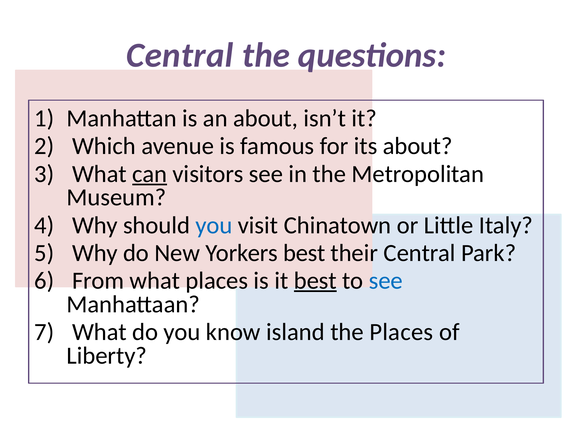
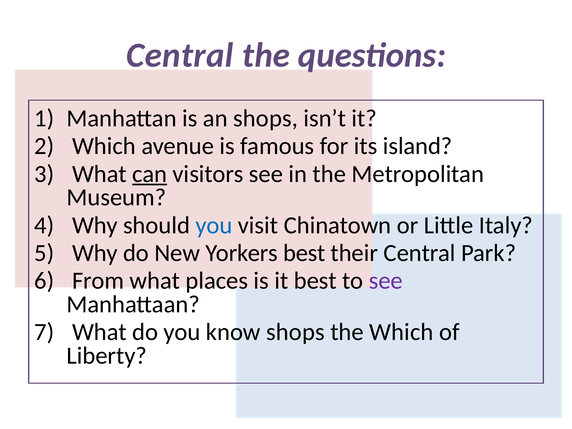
an about: about -> shops (266, 118)
its about: about -> island (418, 146)
best underline: present -> none (315, 281)
see colour: blue -> purple (386, 281)
know island: island -> shops (295, 332)
the Places: Places -> Which (401, 332)
